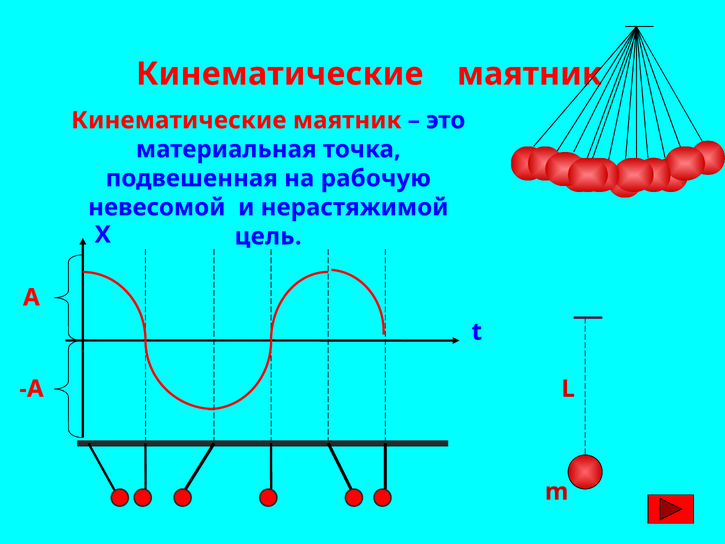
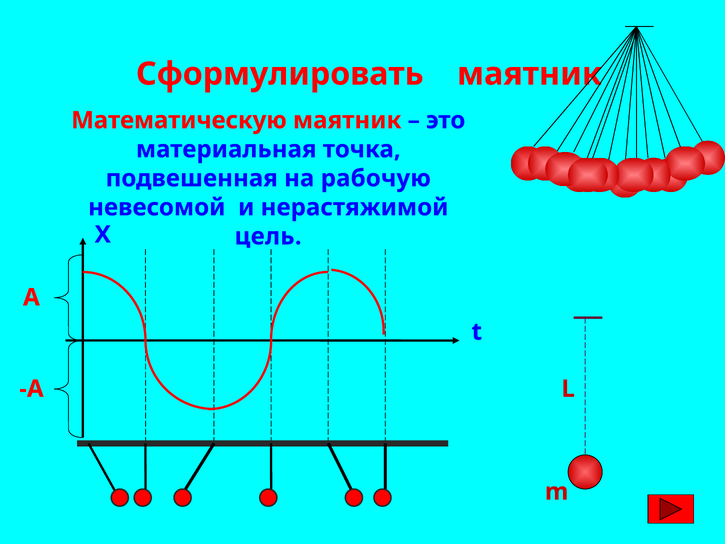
Кинематические: Кинематические -> Сформулировать (280, 74)
Кинематические: Кинематические -> Математическую (179, 120)
